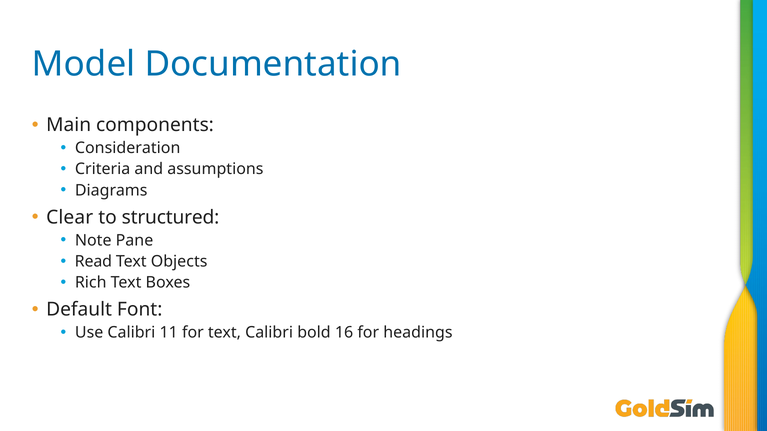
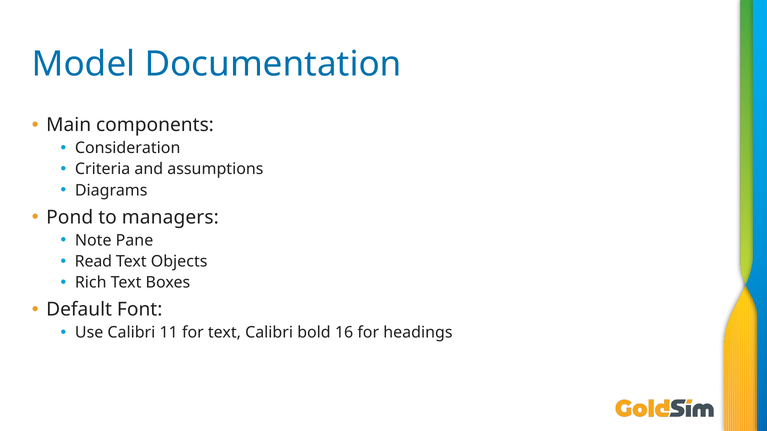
Clear: Clear -> Pond (70, 218)
structured: structured -> managers (170, 218)
